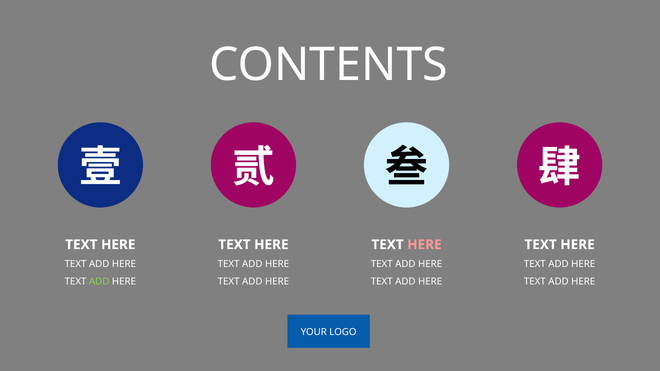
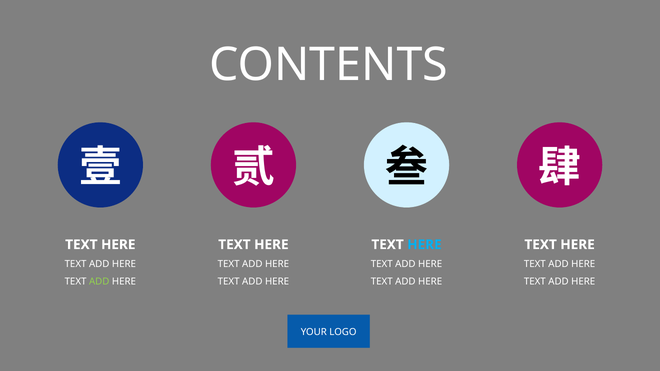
HERE colour: pink -> light blue (424, 245)
